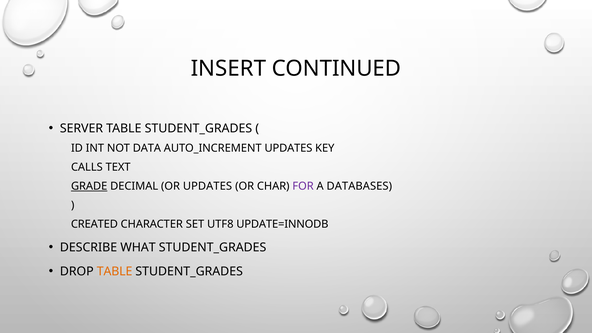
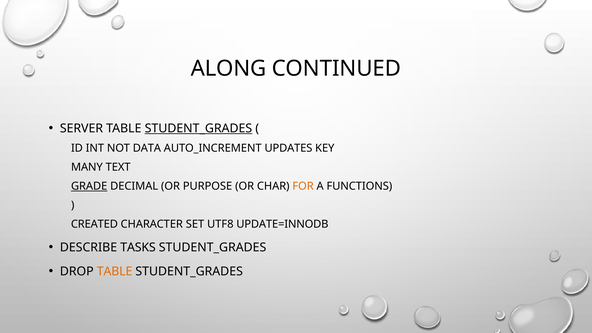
INSERT: INSERT -> ALONG (229, 69)
STUDENT_GRADES underline: none -> present (198, 128)
CALLS: CALLS -> MANY (87, 167)
OR UPDATES: UPDATES -> PURPOSE (208, 186)
FOR colour: purple -> orange (303, 186)
DATABASES: DATABASES -> FUNCTIONS (359, 186)
WHAT: WHAT -> TASKS (138, 248)
